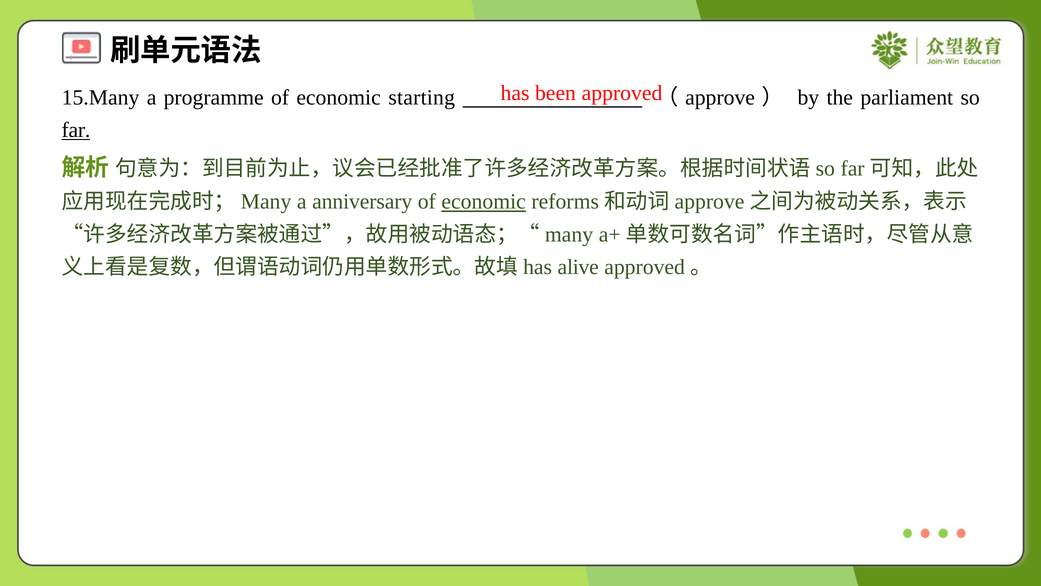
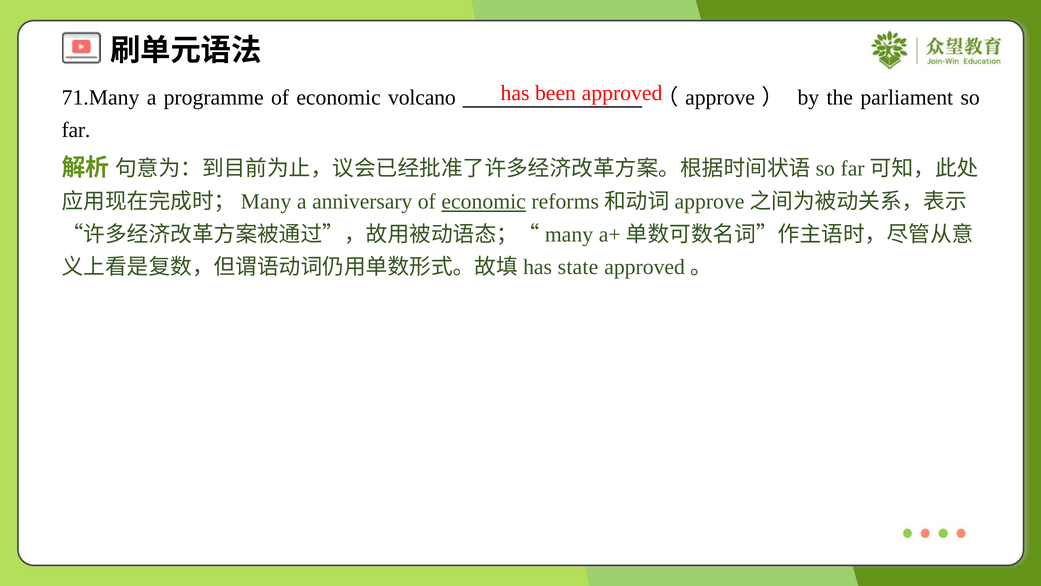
15.Many: 15.Many -> 71.Many (101, 98)
starting: starting -> volcano (422, 98)
far underline: present -> none (76, 130)
alive: alive -> state (578, 267)
